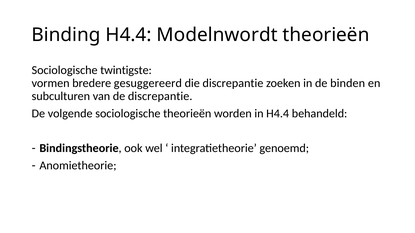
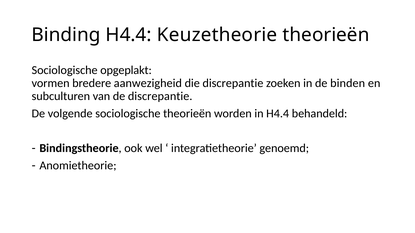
Modelnwordt: Modelnwordt -> Keuzetheorie (217, 35)
twintigste: twintigste -> opgeplakt (126, 70)
gesuggereerd: gesuggereerd -> aanwezigheid (148, 83)
